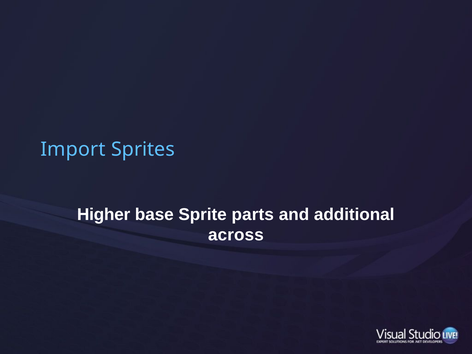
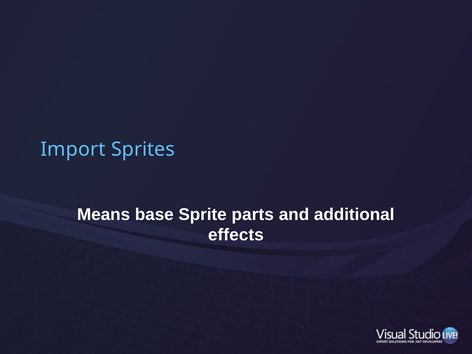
Higher: Higher -> Means (104, 214)
across: across -> effects (236, 235)
